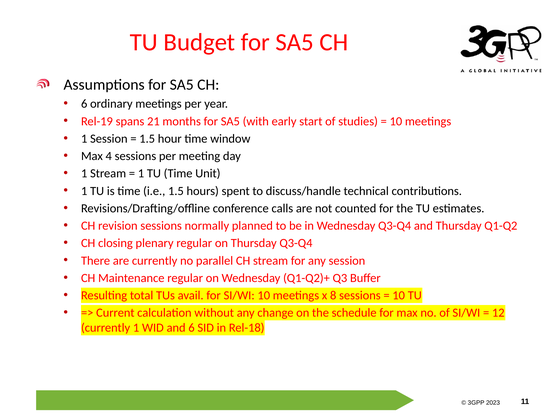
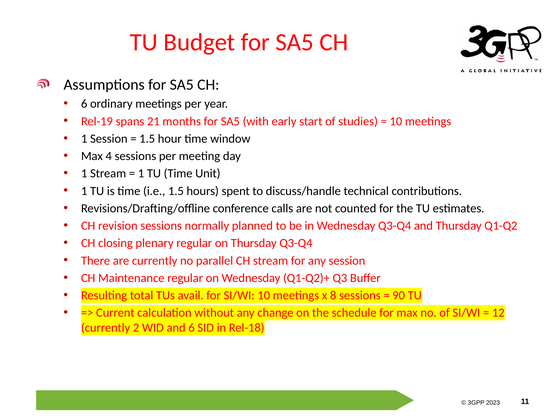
10: 10 -> 90 (399, 295)
currently 1: 1 -> 2 (136, 328)
